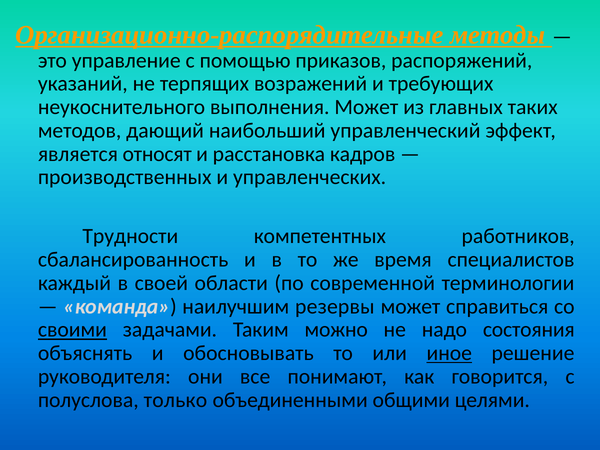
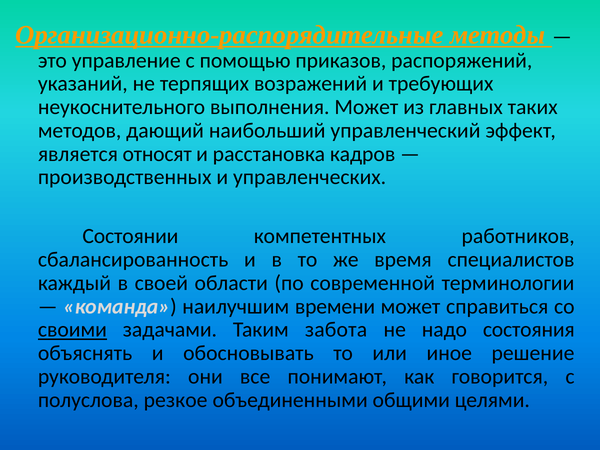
Трудности: Трудности -> Состоянии (130, 236)
резервы: резервы -> времени (335, 306)
можно: можно -> забота (336, 330)
иное underline: present -> none (449, 353)
только: только -> резкое (176, 400)
